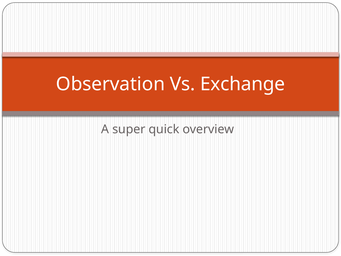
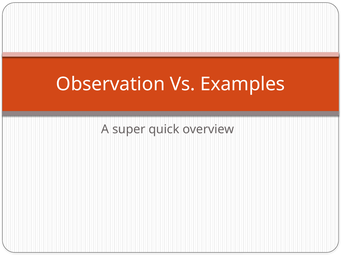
Exchange: Exchange -> Examples (243, 84)
